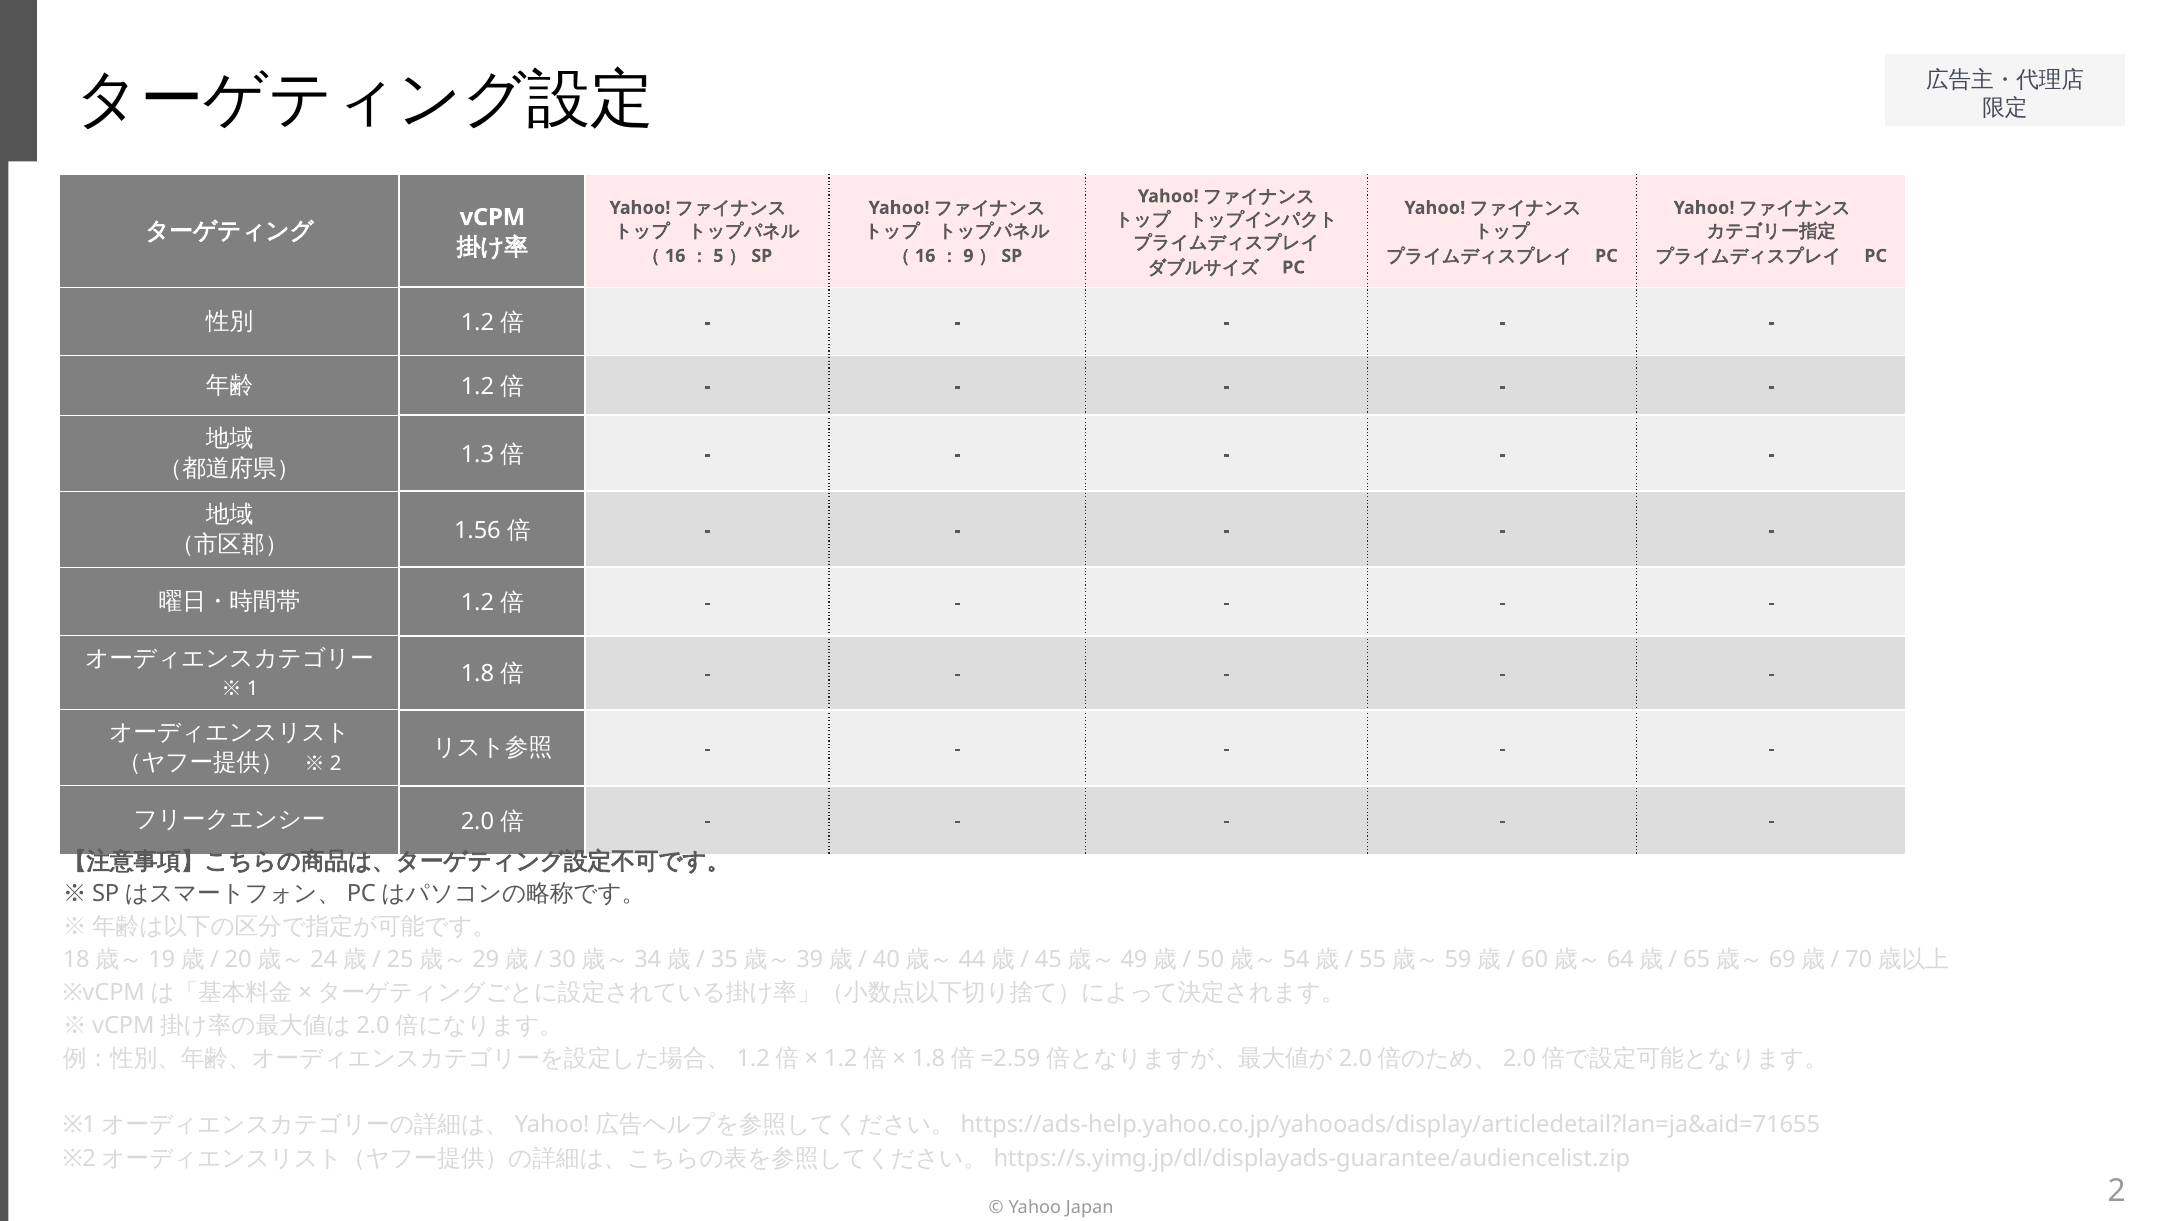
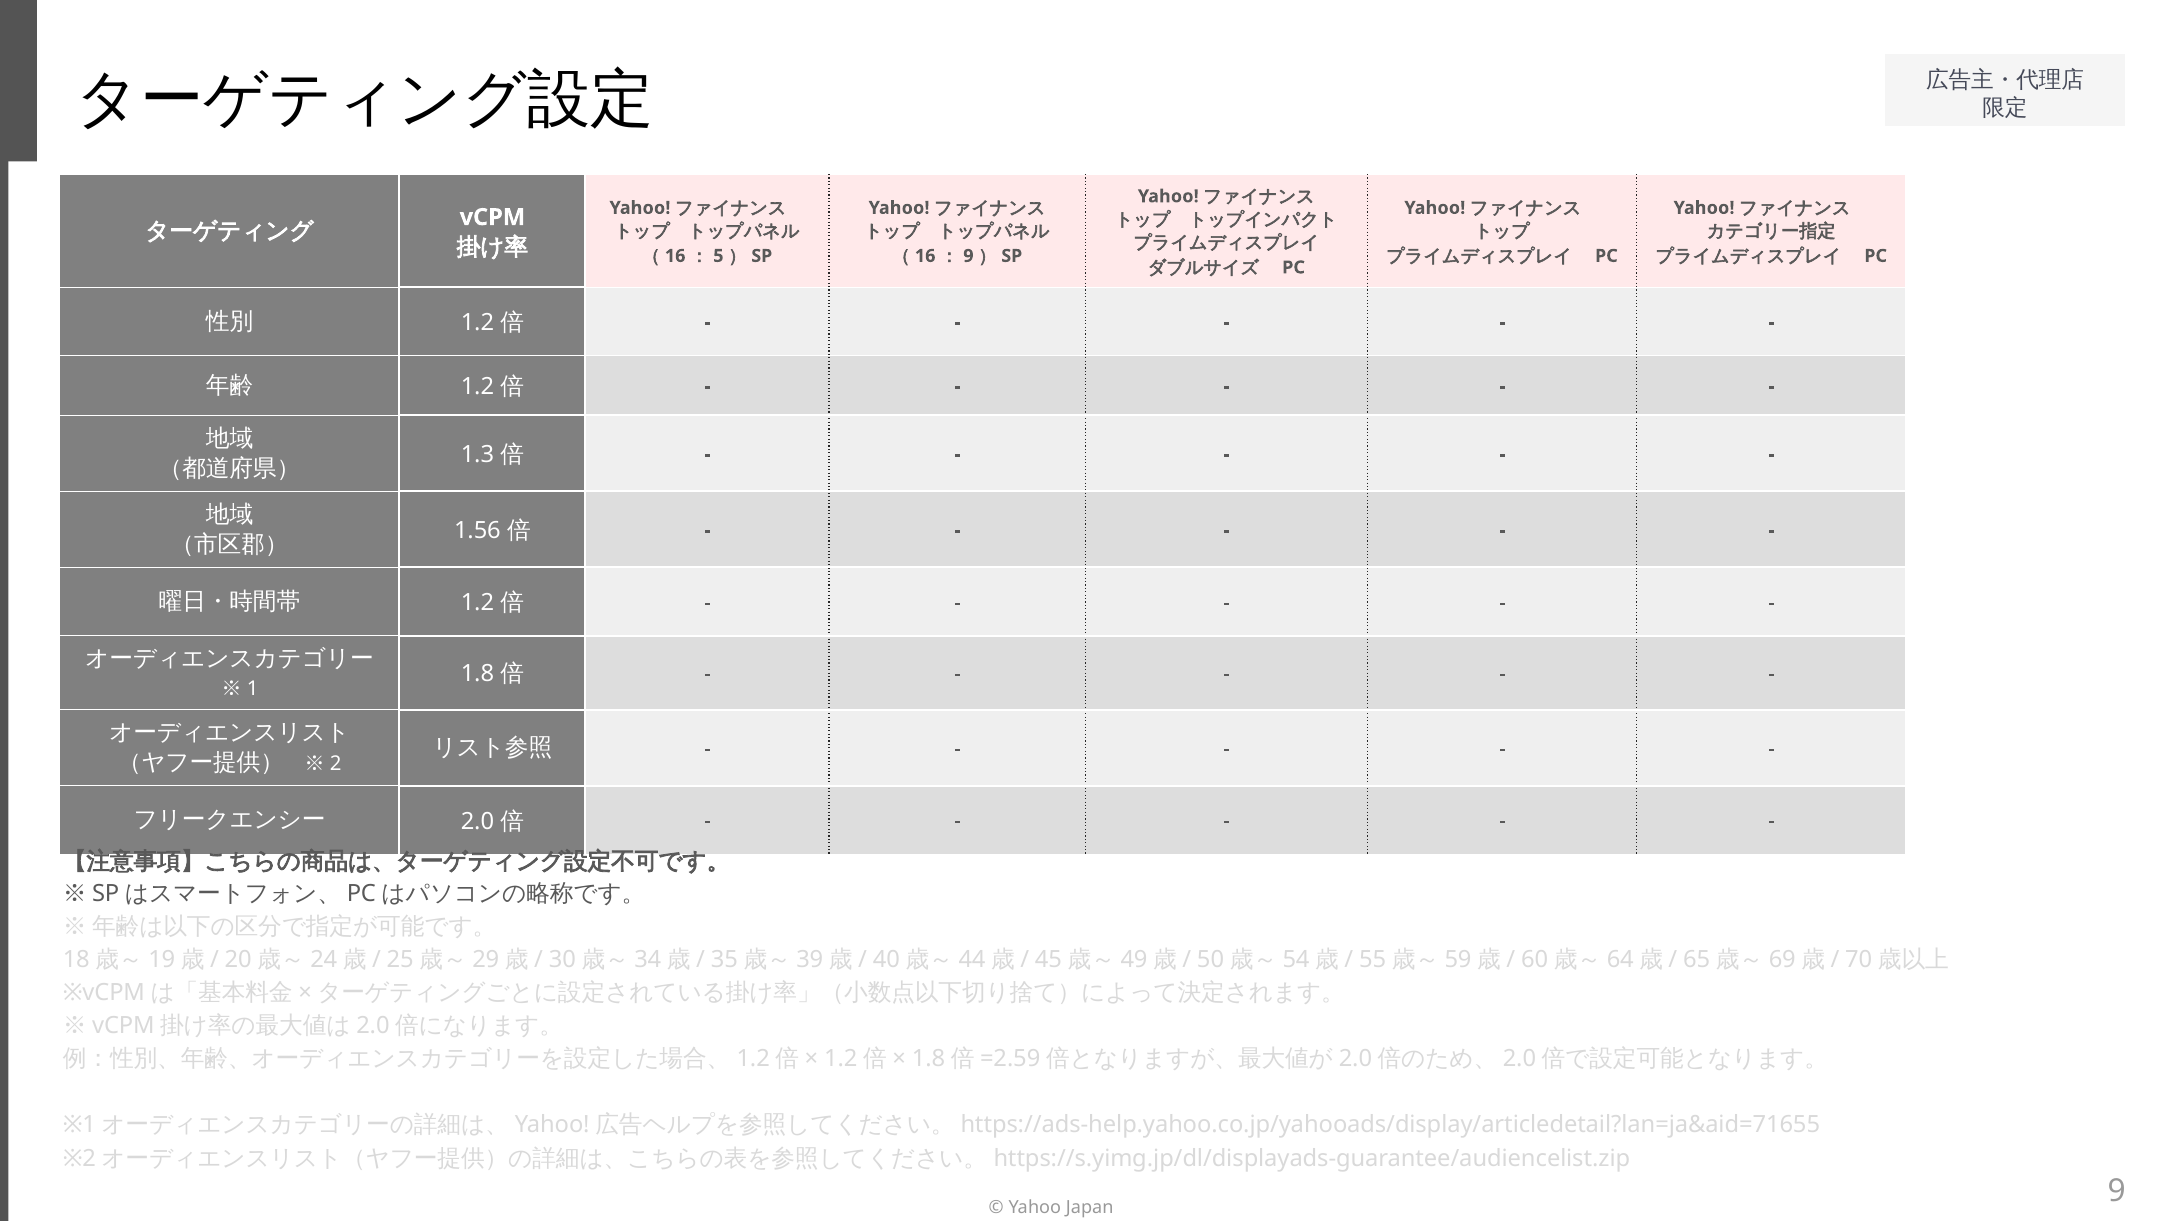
2: 2 -> 9 (2117, 1191)
